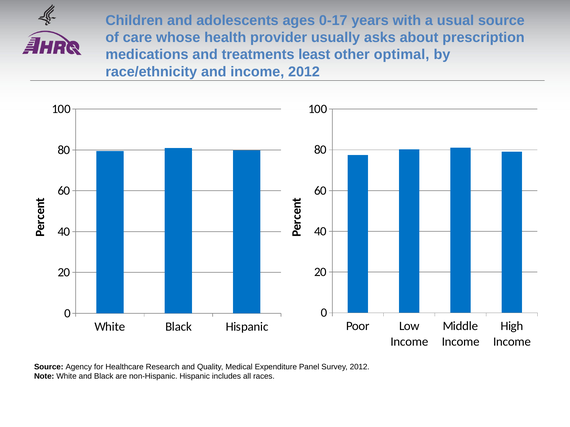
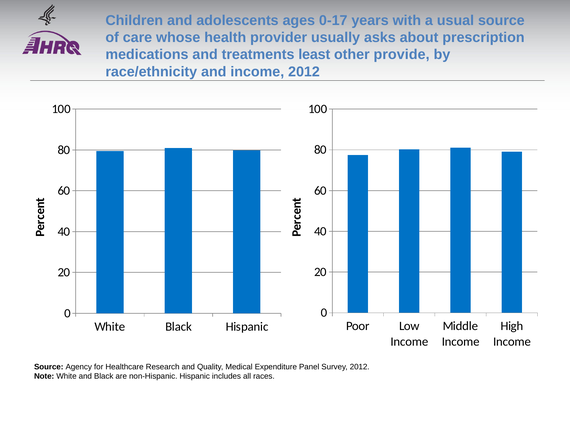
optimal: optimal -> provide (402, 55)
